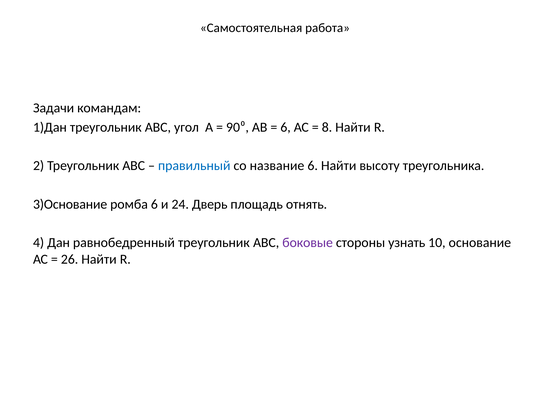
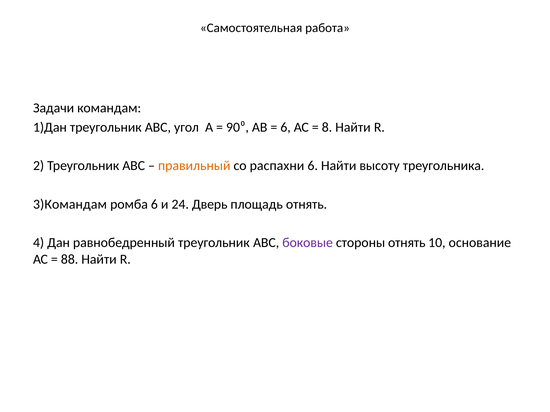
правильный colour: blue -> orange (194, 166)
название: название -> распахни (277, 166)
3)Основание: 3)Основание -> 3)Командам (70, 204)
стороны узнать: узнать -> отнять (407, 243)
26: 26 -> 88 (70, 259)
